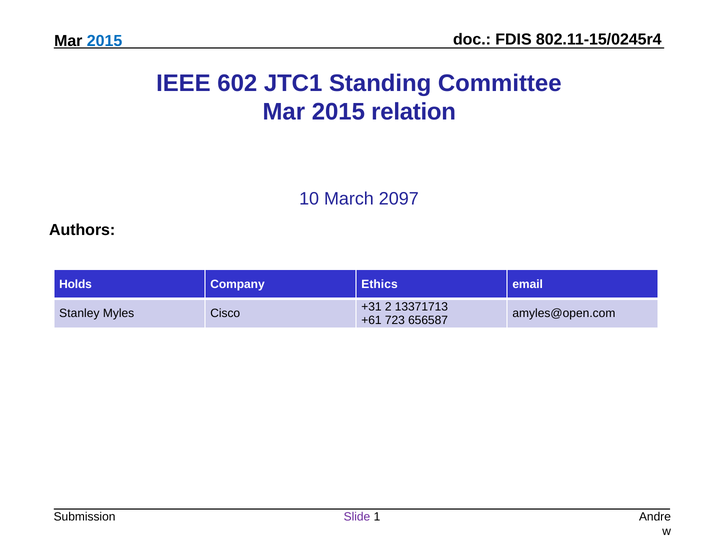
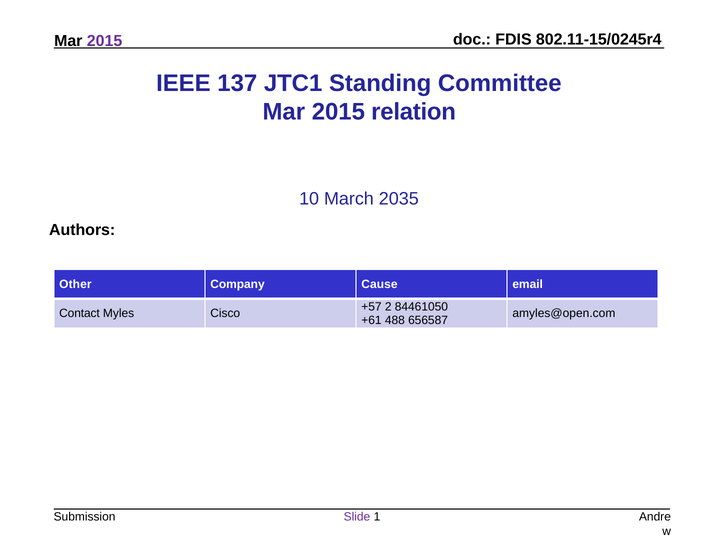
2015 colour: blue -> purple (105, 41)
602: 602 -> 137 (237, 83)
2097: 2097 -> 2035 (399, 199)
Holds: Holds -> Other (75, 284)
Ethics: Ethics -> Cause (379, 284)
+31: +31 -> +57 (371, 306)
13371713: 13371713 -> 84461050 (421, 306)
Stanley: Stanley -> Contact (79, 313)
723: 723 -> 488 (395, 320)
